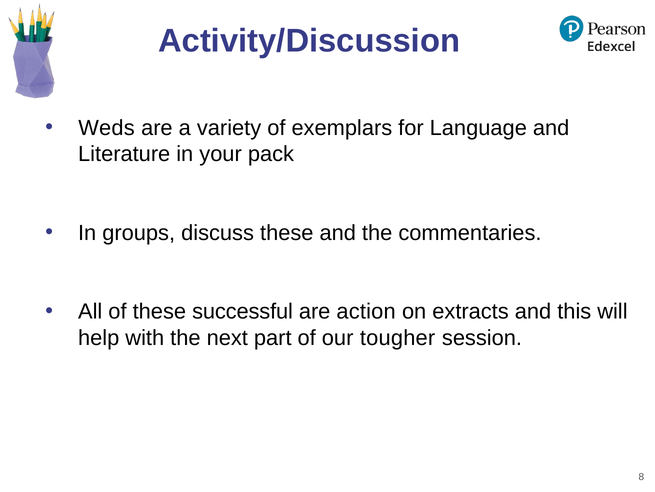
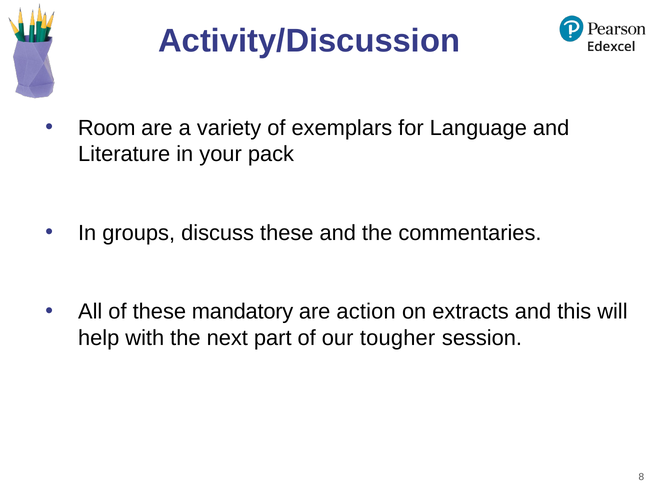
Weds: Weds -> Room (107, 128)
successful: successful -> mandatory (243, 311)
